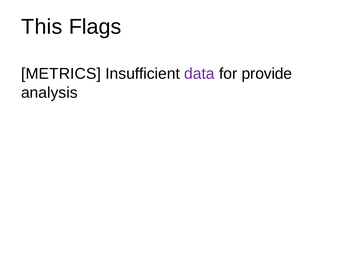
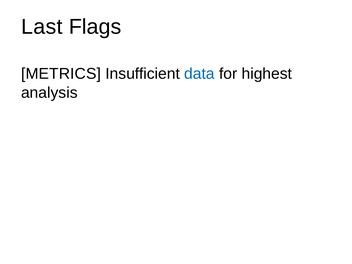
This: This -> Last (42, 27)
data colour: purple -> blue (199, 74)
provide: provide -> highest (267, 74)
